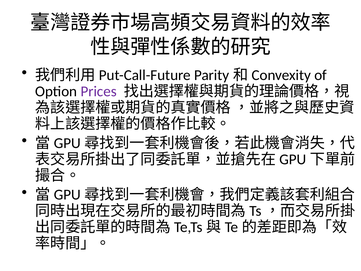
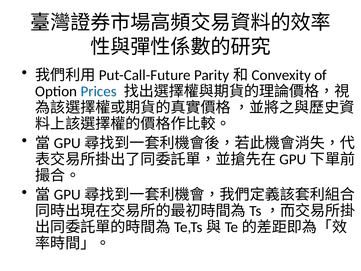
Prices colour: purple -> blue (99, 91)
